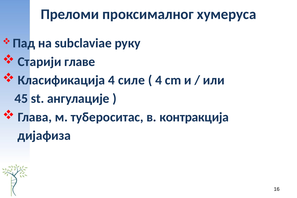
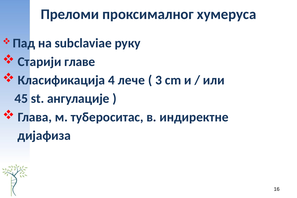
силе: силе -> лече (131, 80)
4: 4 -> 3 (159, 80)
контракција: контракција -> индиректне (194, 117)
